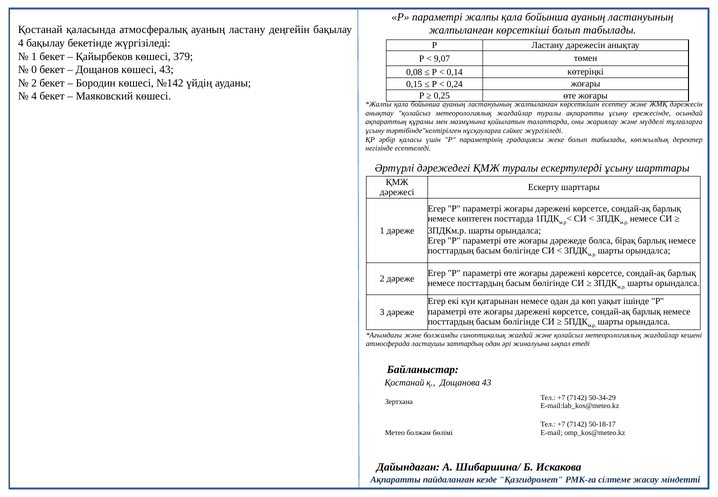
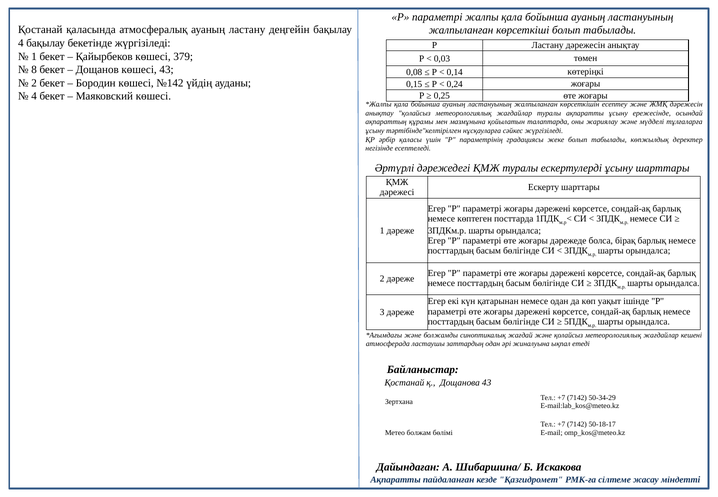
9,07: 9,07 -> 0,03 (442, 59)
0: 0 -> 8 (34, 70)
